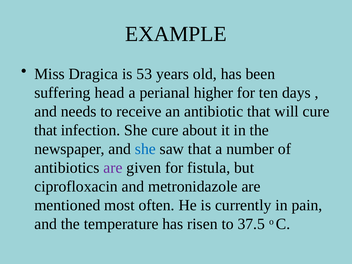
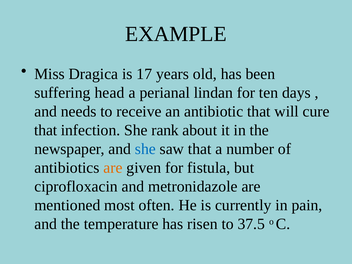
53: 53 -> 17 (144, 74)
higher: higher -> lindan (213, 93)
She cure: cure -> rank (165, 130)
are colour: purple -> orange (113, 168)
